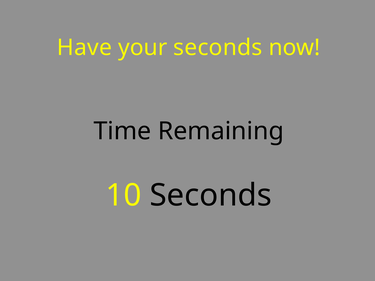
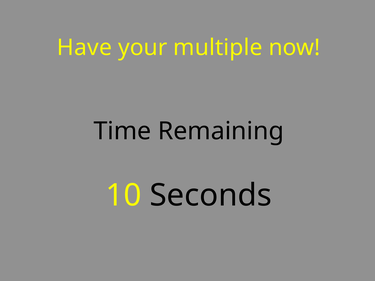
your seconds: seconds -> multiple (218, 48)
